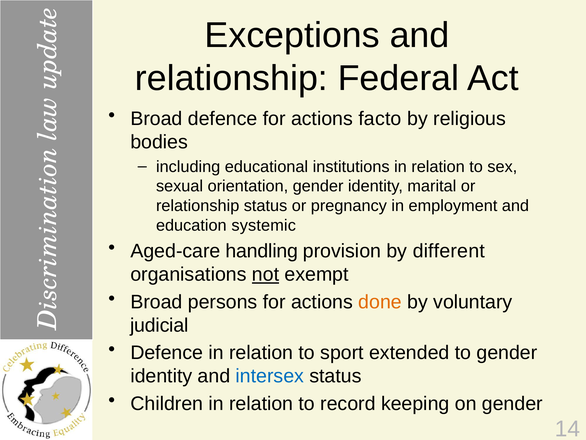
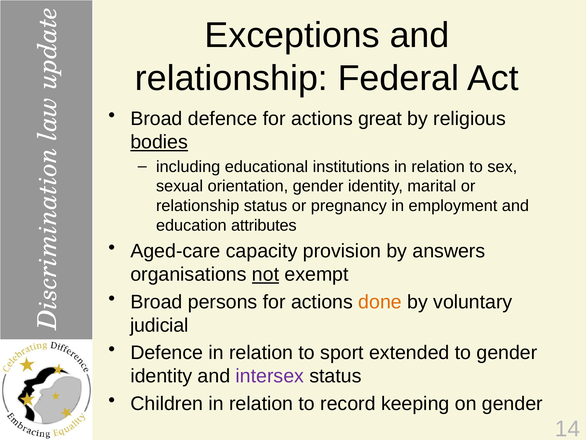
facto: facto -> great (380, 119)
bodies underline: none -> present (159, 142)
systemic: systemic -> attributes (264, 225)
handling: handling -> capacity (262, 251)
different: different -> answers (449, 251)
intersex colour: blue -> purple (270, 376)
